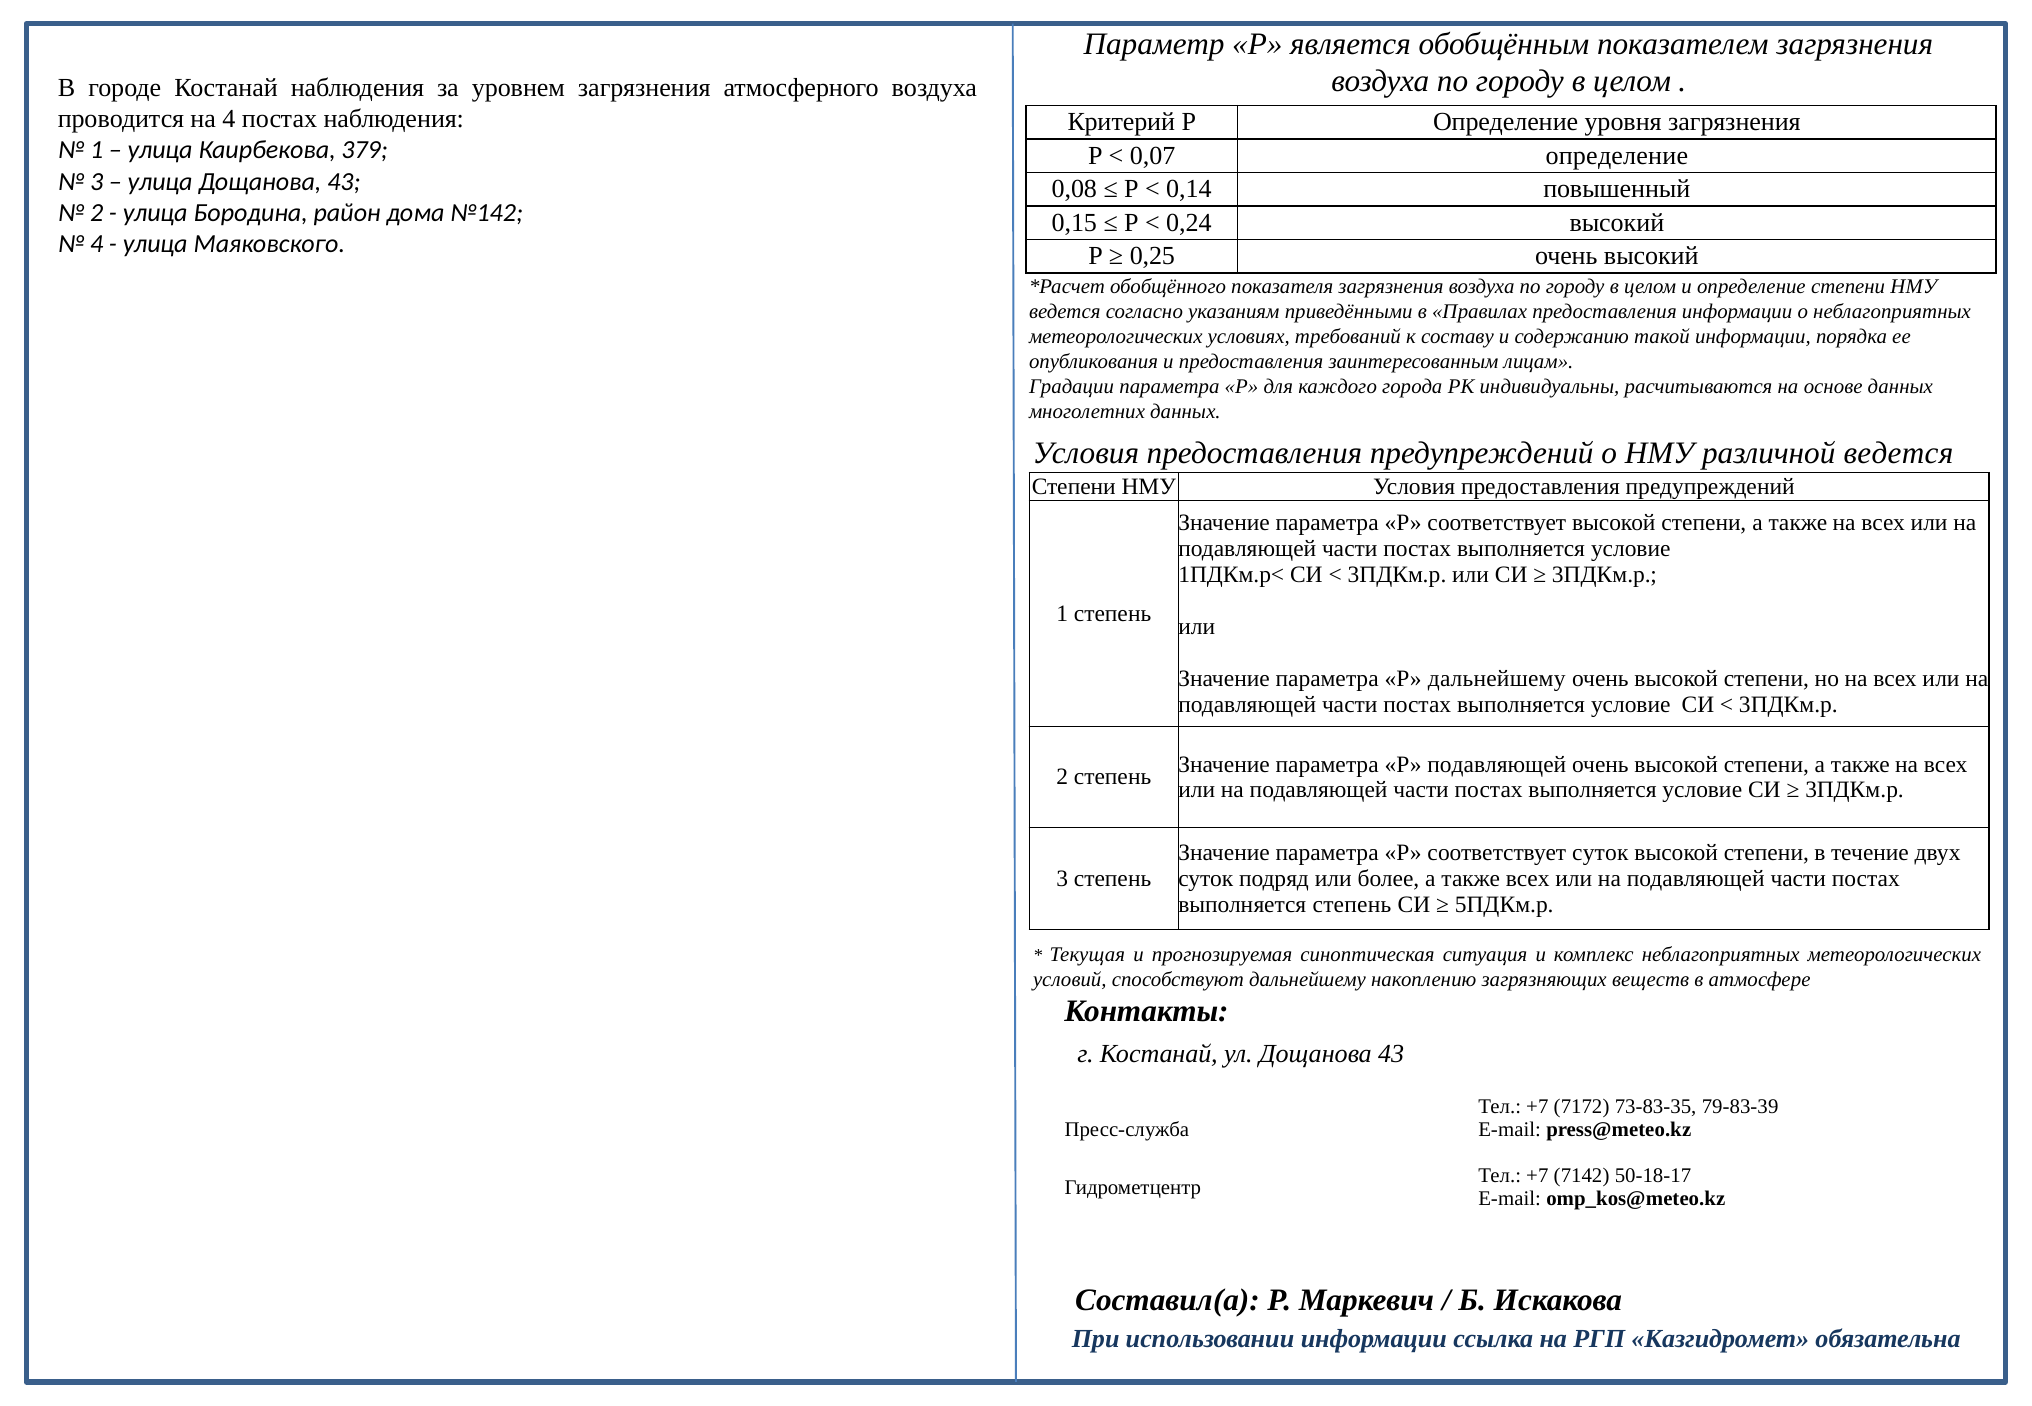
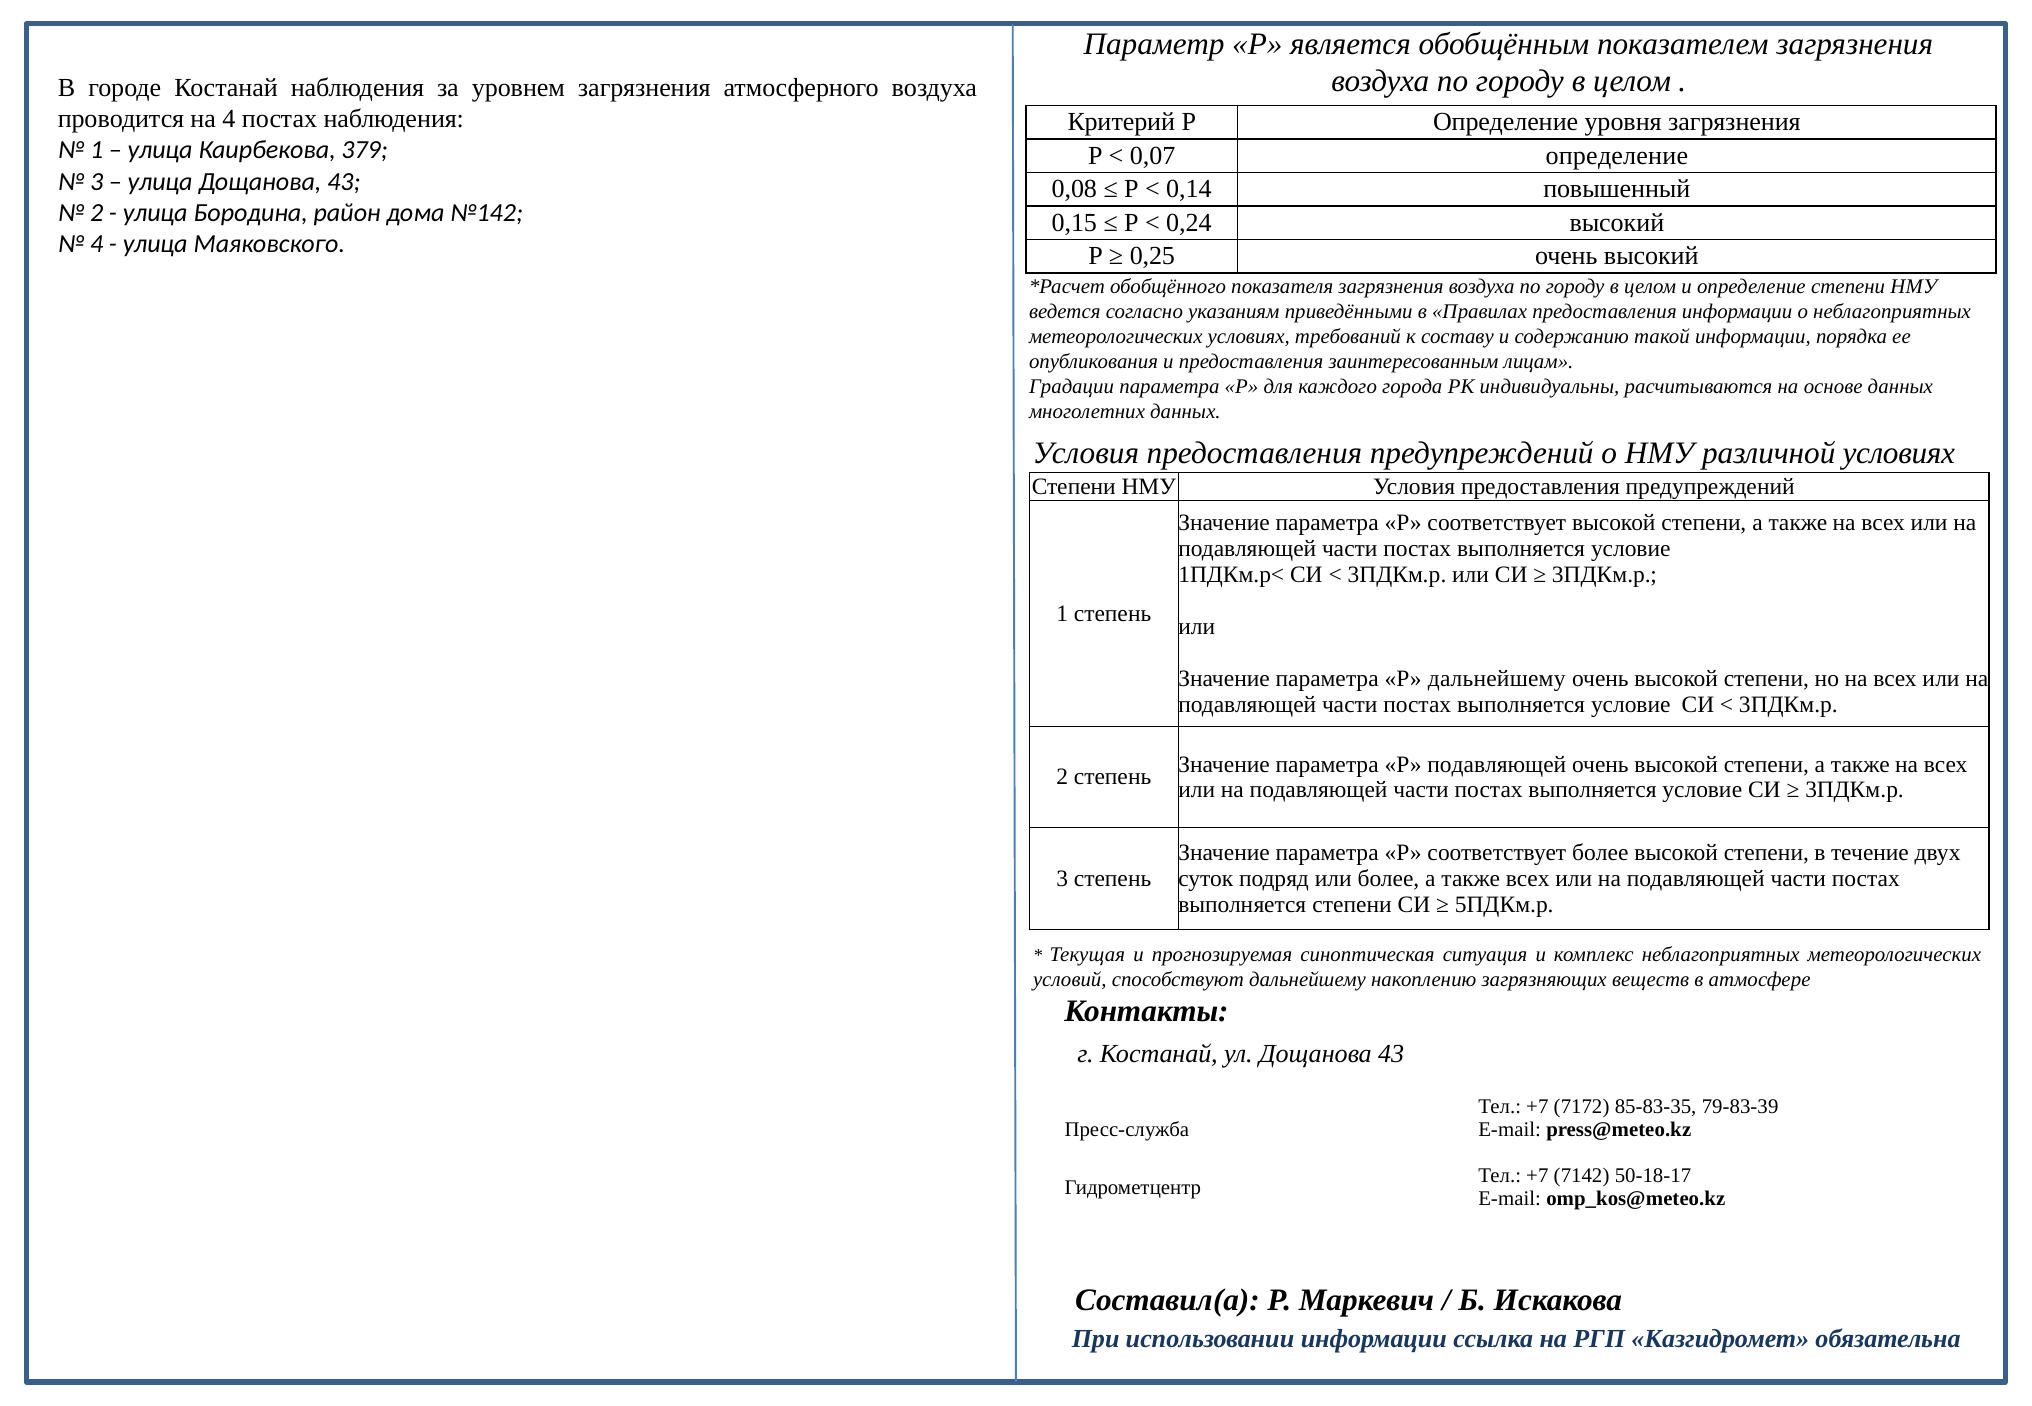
различной ведется: ведется -> условиях (1899, 454)
соответствует суток: суток -> более (1600, 853)
выполняется степень: степень -> степени (1352, 905)
73-83-35: 73-83-35 -> 85-83-35 (1656, 1108)
